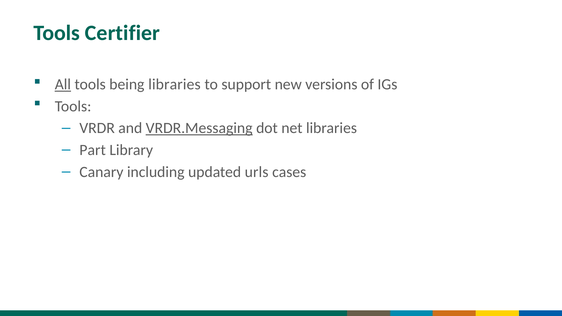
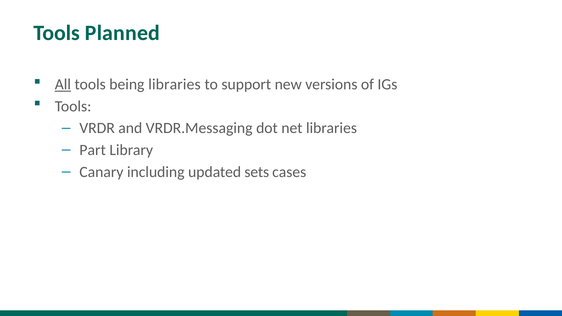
Certifier: Certifier -> Planned (122, 33)
VRDR.Messaging underline: present -> none (199, 128)
urls: urls -> sets (257, 172)
